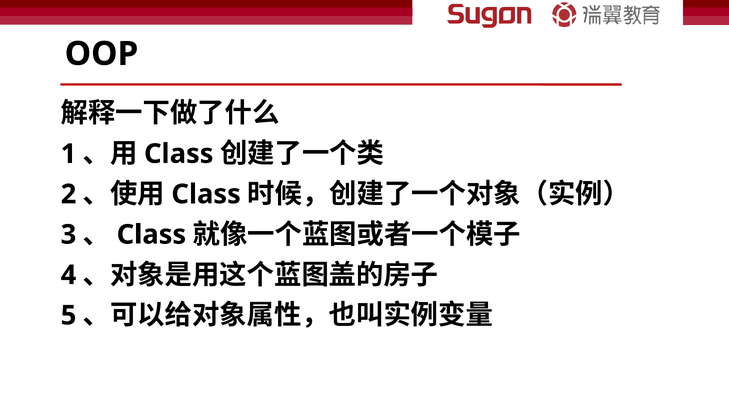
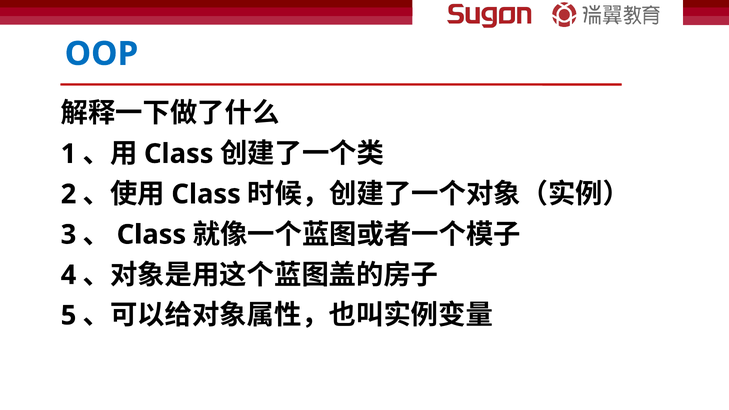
OOP colour: black -> blue (101, 54)
